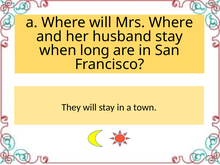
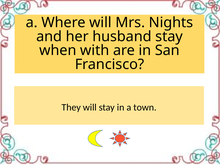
Mrs Where: Where -> Nights (171, 23)
long: long -> with (95, 50)
